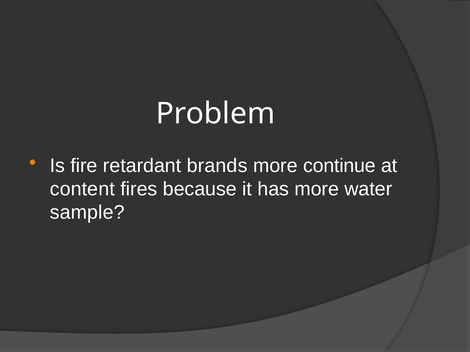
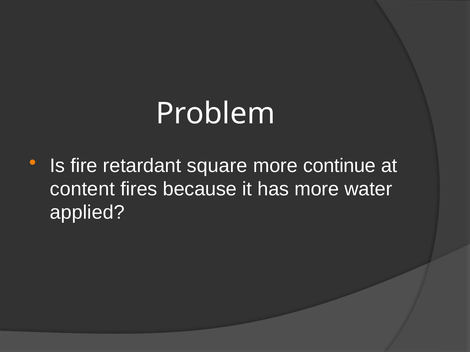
brands: brands -> square (217, 166)
sample: sample -> applied (87, 213)
